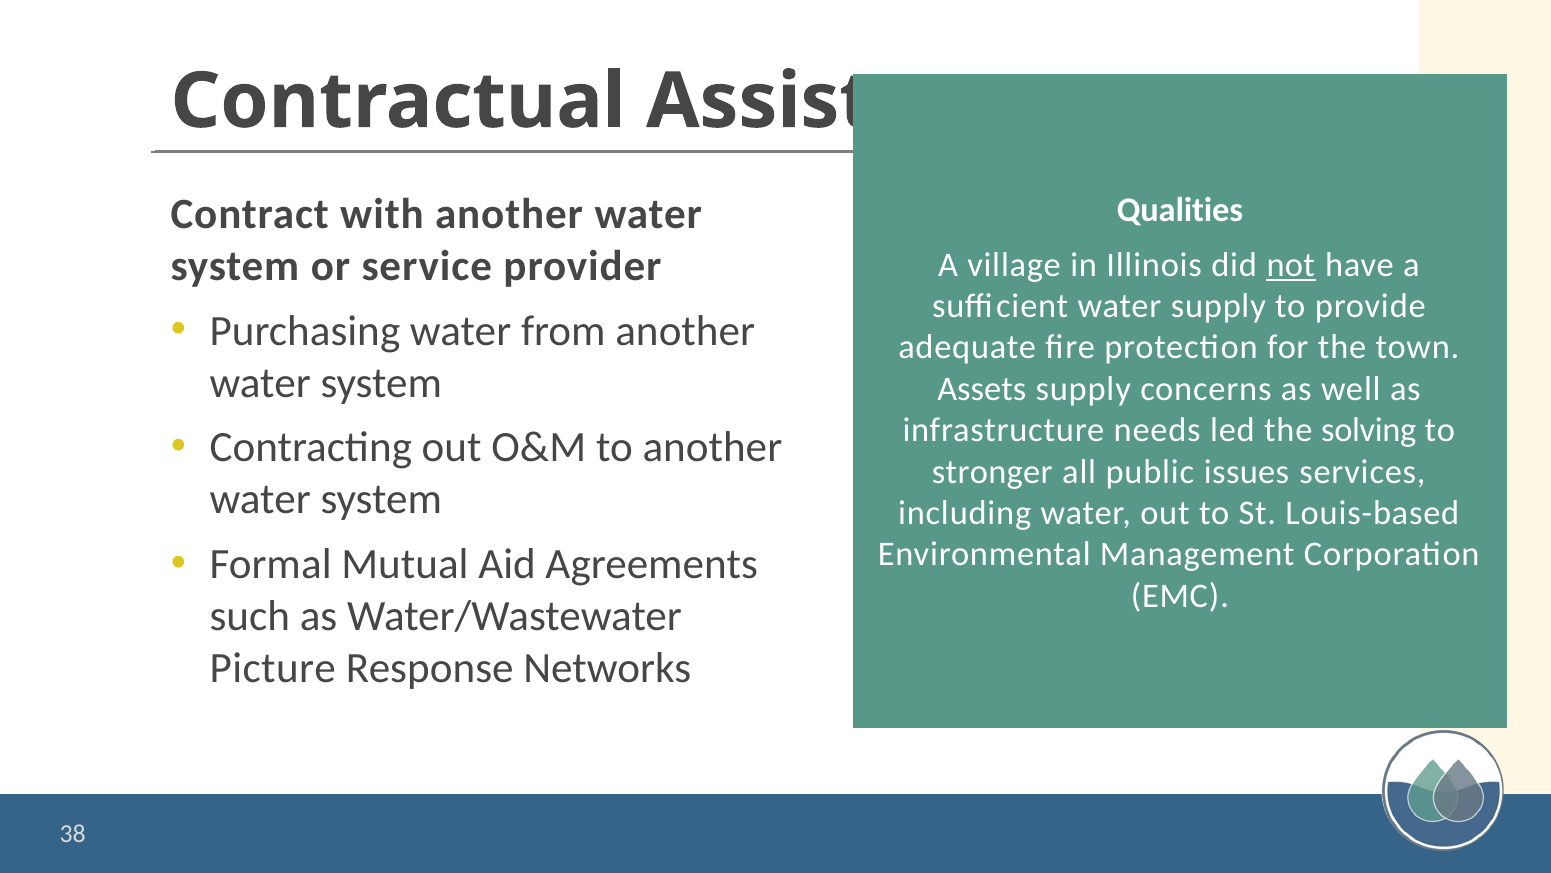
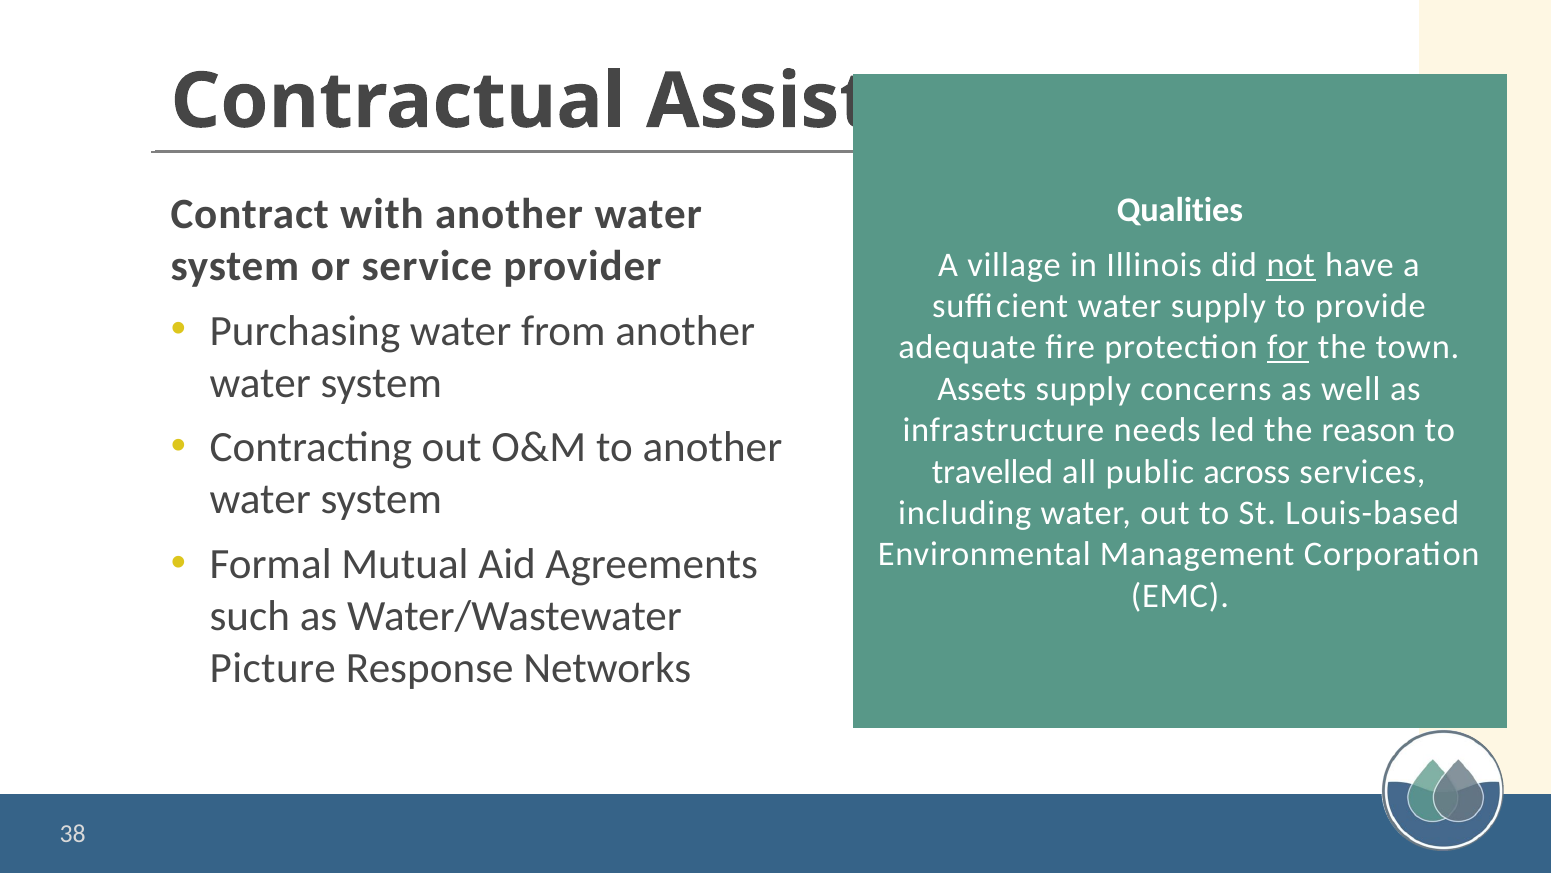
for underline: none -> present (1288, 347)
solving: solving -> reason (1369, 430)
stronger: stronger -> travelled (993, 471)
issues: issues -> across (1247, 471)
